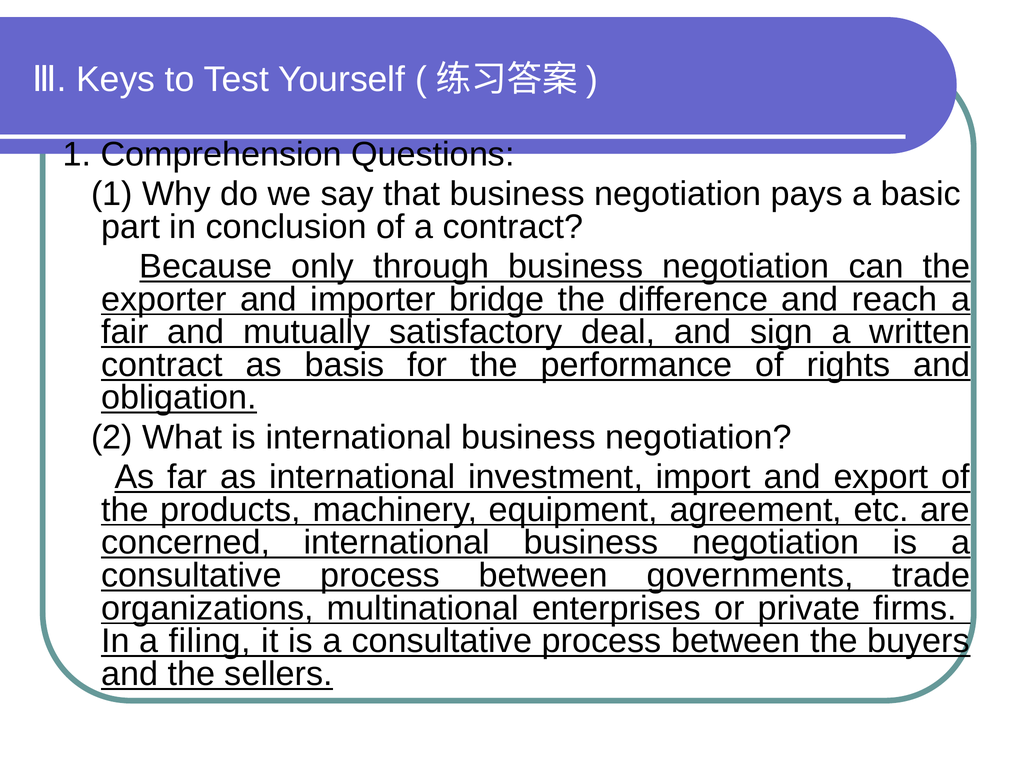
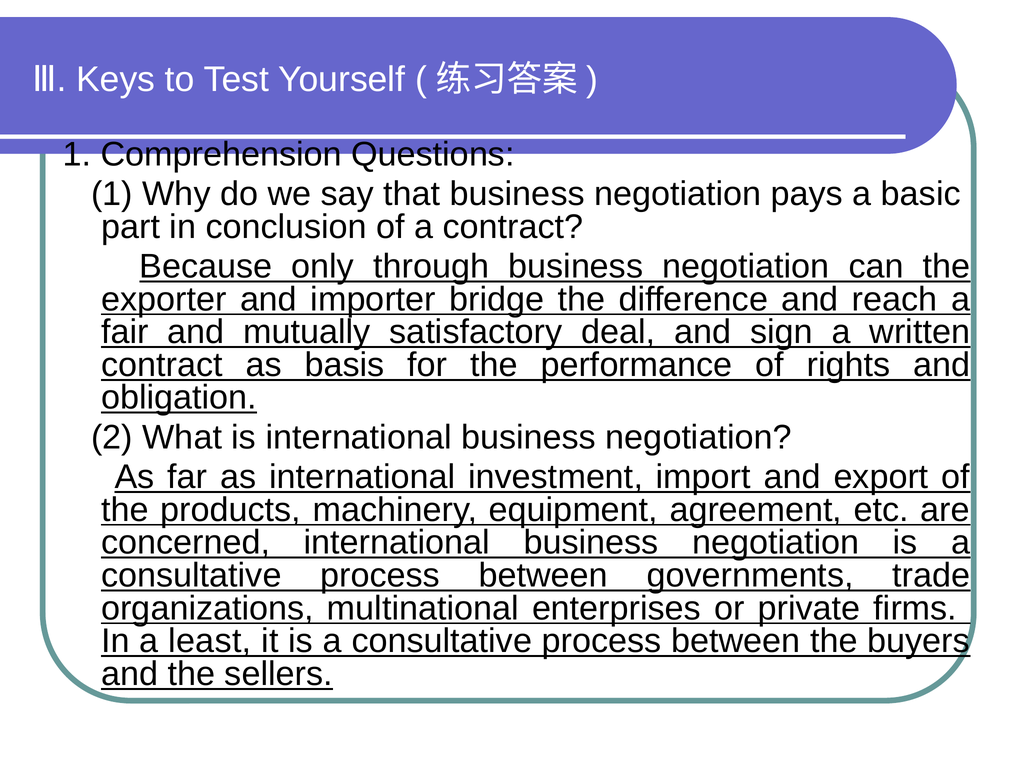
filing: filing -> least (210, 641)
